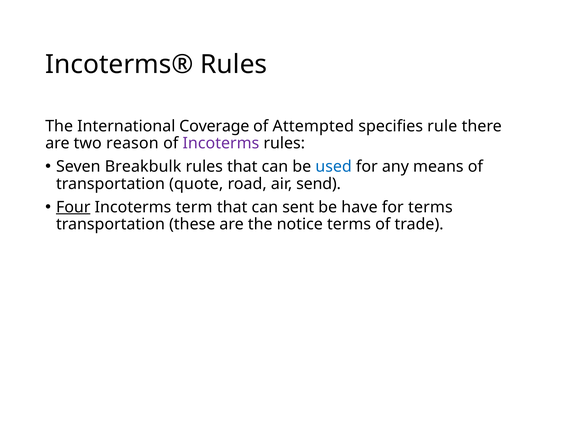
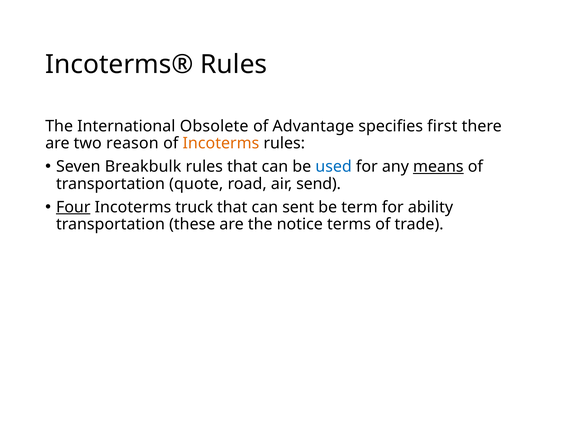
Coverage: Coverage -> Obsolete (214, 126)
Attempted: Attempted -> Advantage (313, 126)
rule: rule -> first (442, 126)
Incoterms colour: purple -> orange (221, 143)
means underline: none -> present (438, 167)
term: term -> truck (194, 207)
have: have -> term (359, 207)
for terms: terms -> ability (430, 207)
